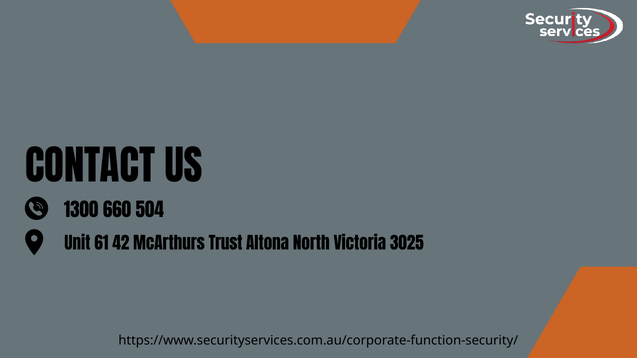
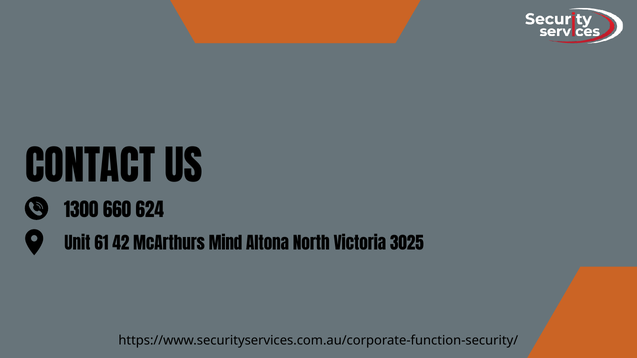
504: 504 -> 624 (150, 211)
Trust: Trust -> Mind (226, 244)
